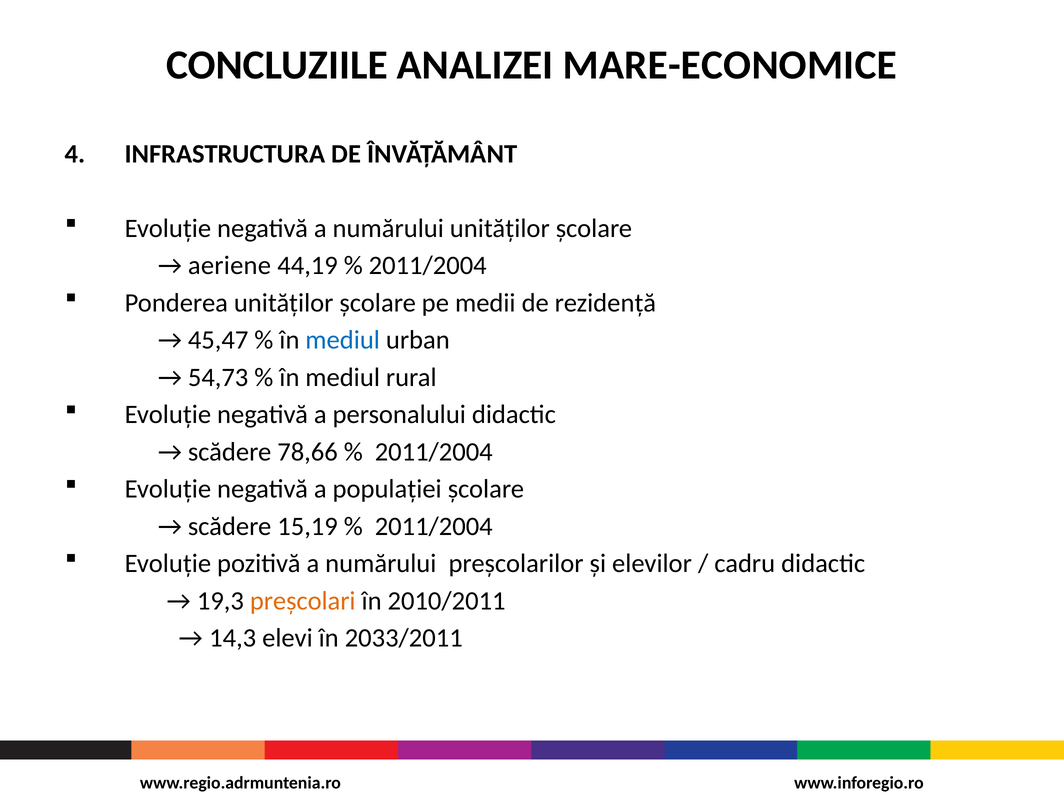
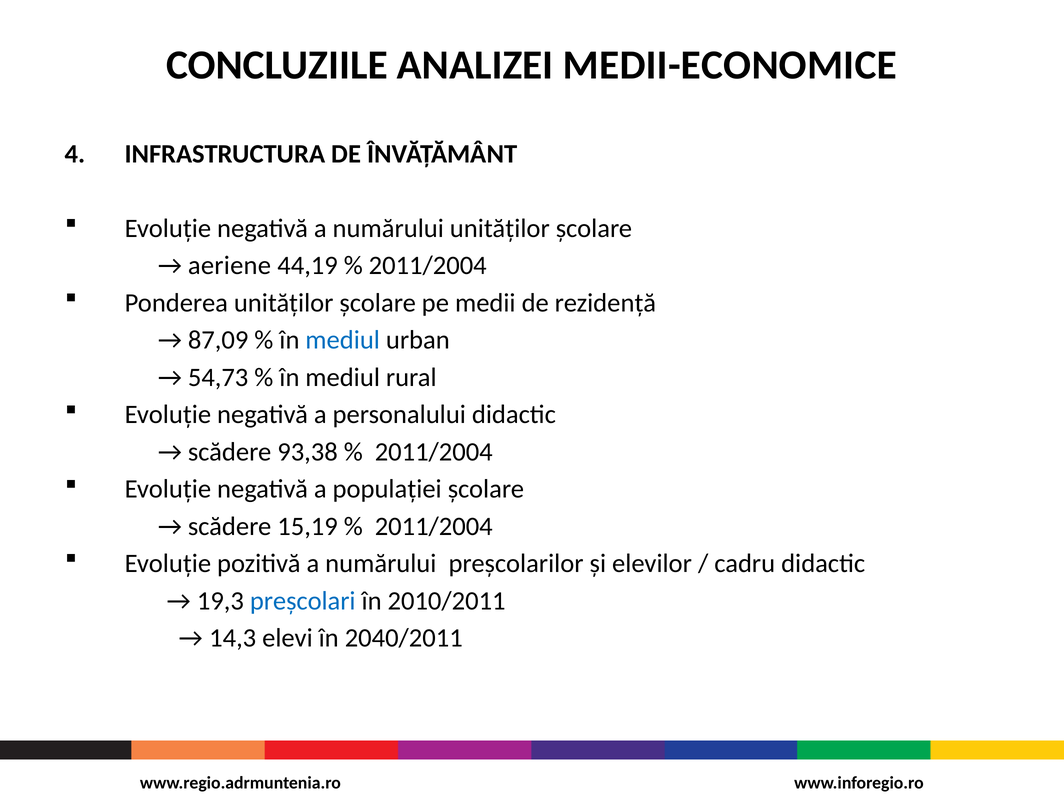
MARE-ECONOMICE: MARE-ECONOMICE -> MEDII-ECONOMICE (730, 65)
45,47: 45,47 -> 87,09 (218, 340)
78,66: 78,66 -> 93,38 (308, 452)
preşcolari colour: orange -> blue (303, 601)
2033/2011: 2033/2011 -> 2040/2011 (404, 638)
